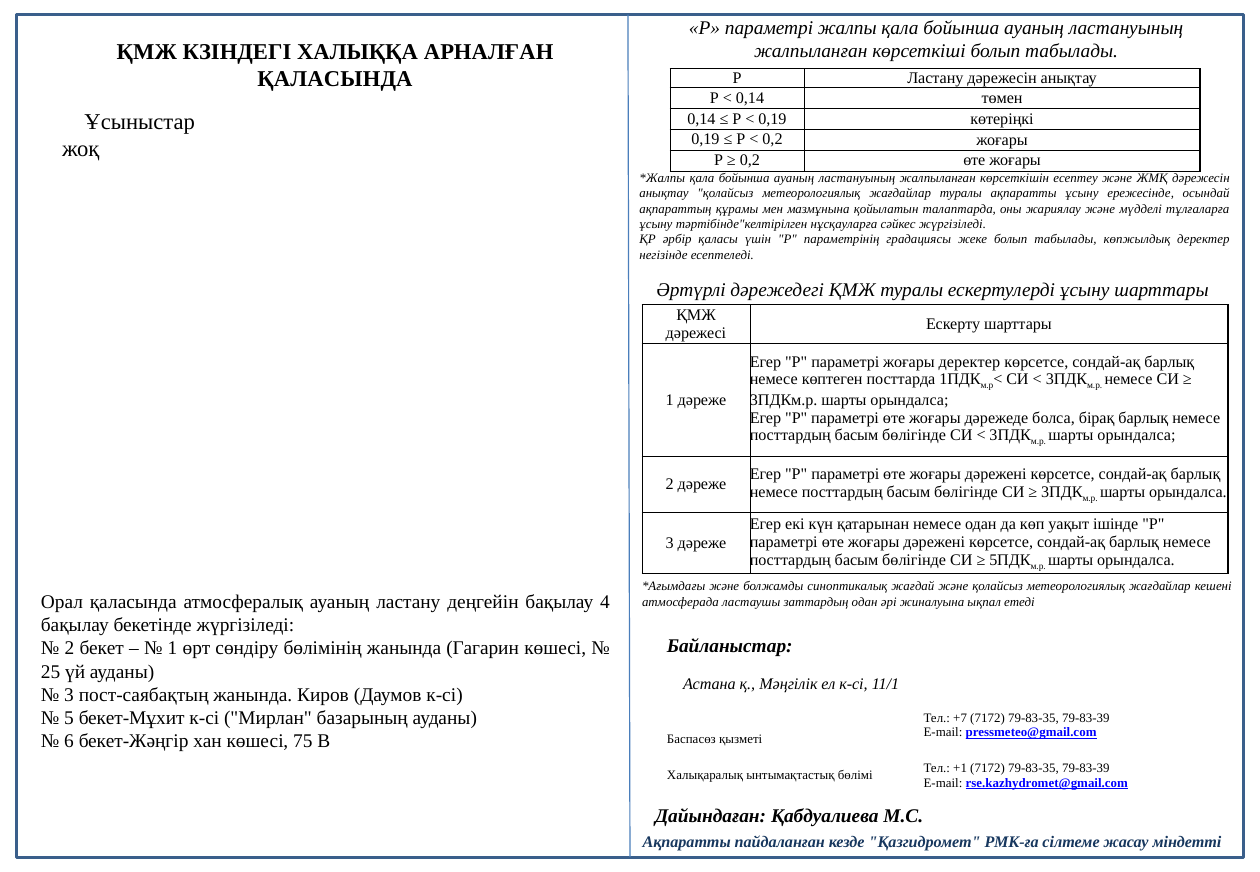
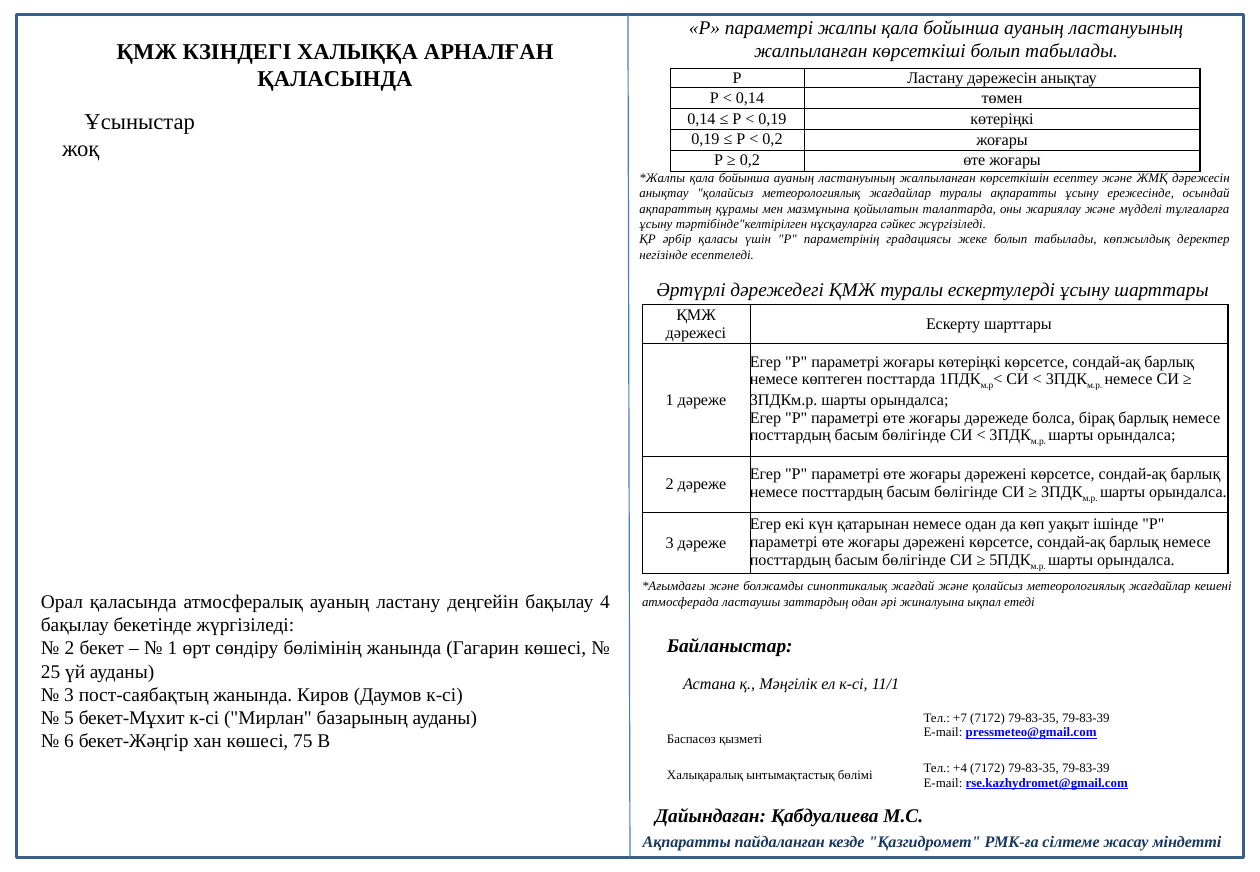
жоғары деректер: деректер -> көтеріңкі (970, 362)
+1: +1 -> +4 (960, 769)
